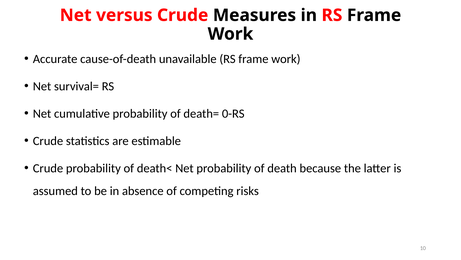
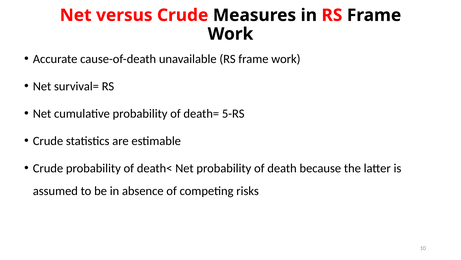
0-RS: 0-RS -> 5-RS (233, 113)
